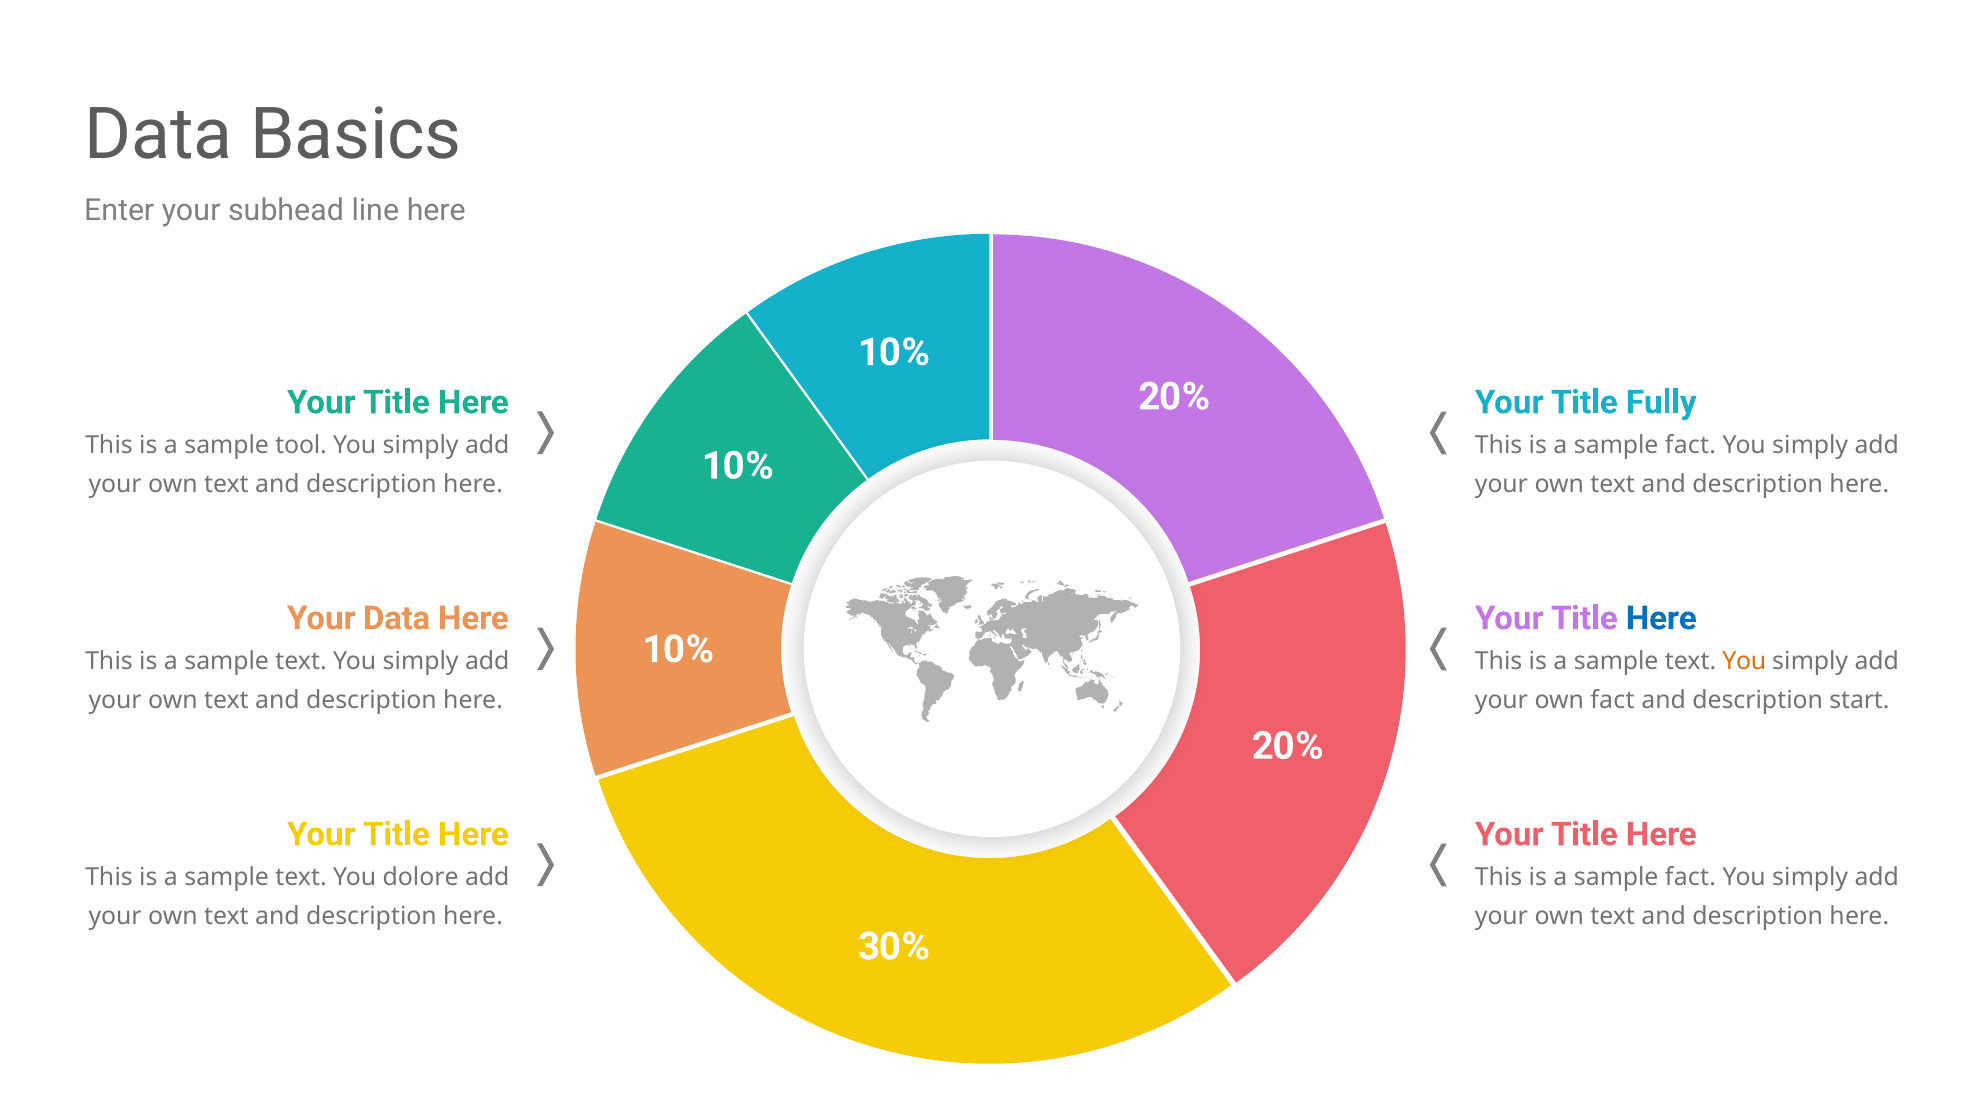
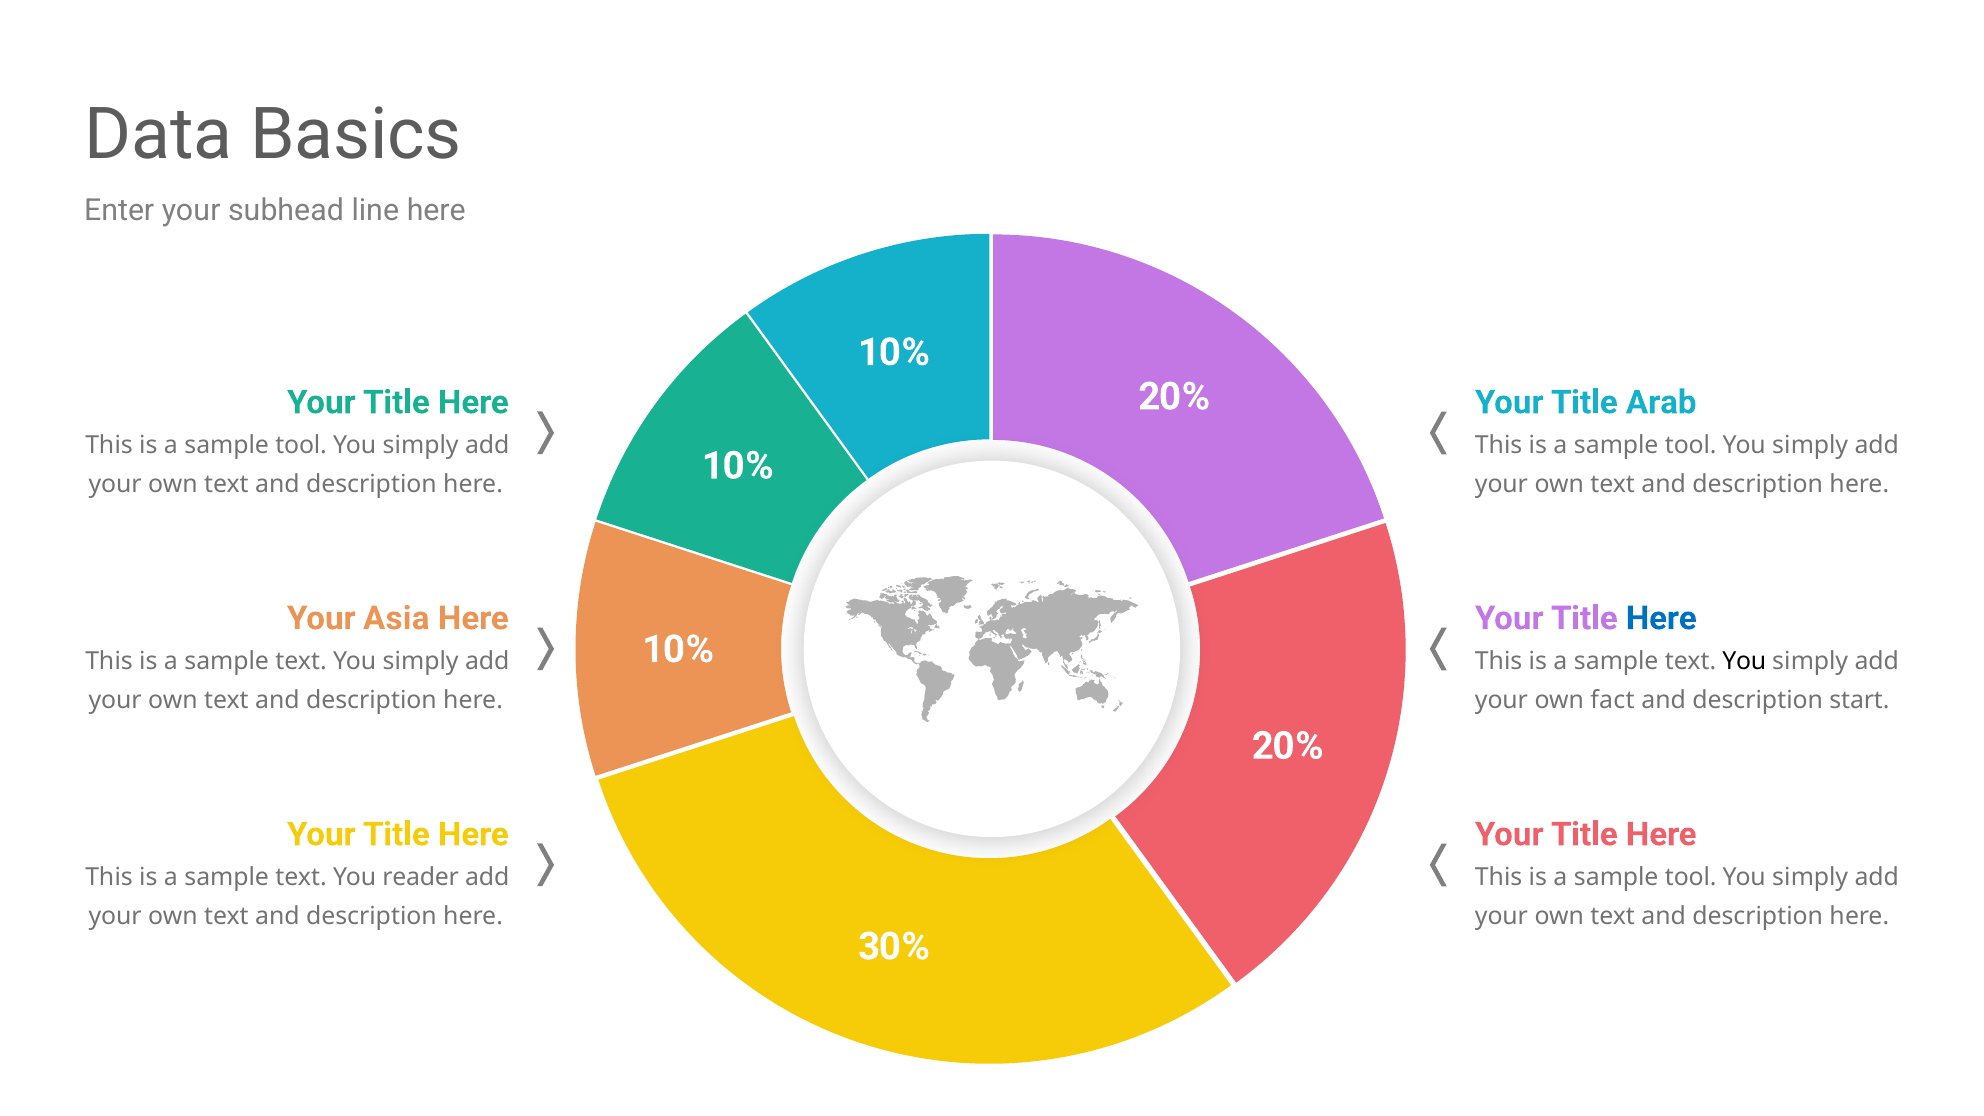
Fully: Fully -> Arab (1661, 402)
fact: fact -> tool (1691, 445)
Your Data: Data -> Asia (396, 618)
You colour: orange -> black (1744, 661)
dolore: dolore -> reader (421, 877)
fact: fact -> tool (1691, 877)
